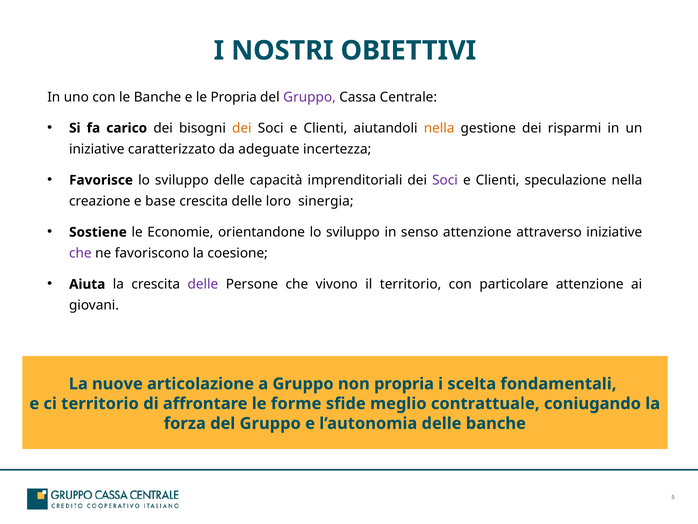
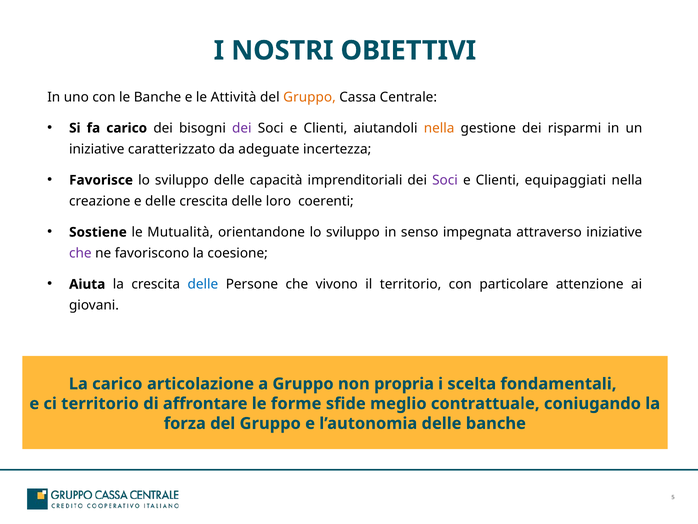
le Propria: Propria -> Attività (234, 97)
Gruppo colour: purple -> orange (310, 97)
dei colour: orange -> purple (242, 128)
speculazione: speculazione -> equipaggiati (565, 180)
e base: base -> delle (160, 201)
sinergia: sinergia -> coerenti (326, 201)
Economie: Economie -> Mutualità (180, 232)
senso attenzione: attenzione -> impegnata (477, 232)
delle colour: purple -> blue (203, 284)
La nuove: nuove -> carico (117, 383)
